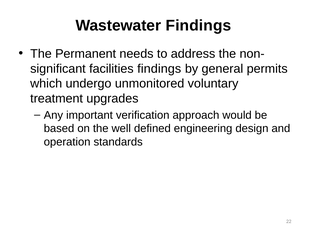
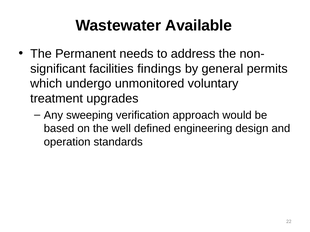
Wastewater Findings: Findings -> Available (199, 26)
important: important -> sweeping (90, 115)
